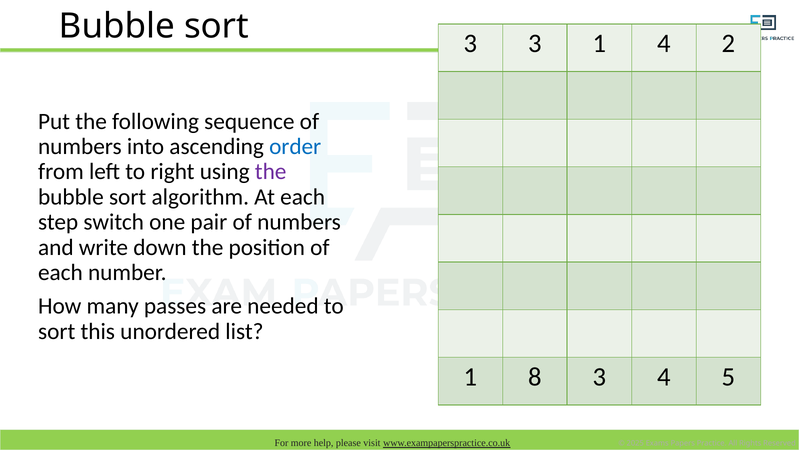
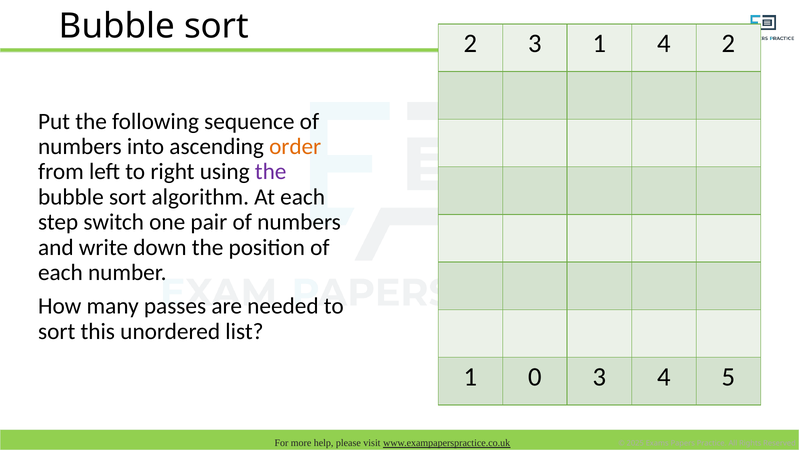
sort 3: 3 -> 2 (470, 43)
order colour: blue -> orange (295, 146)
8: 8 -> 0 (535, 376)
